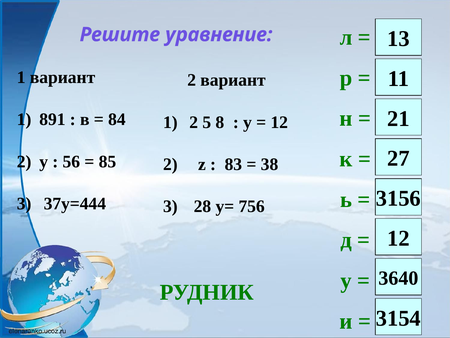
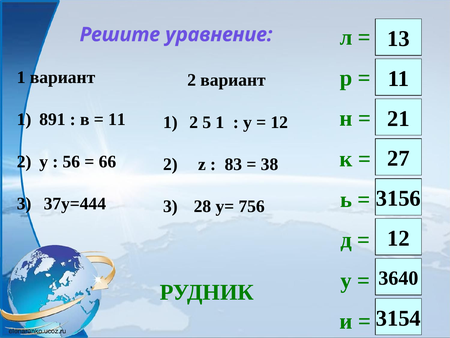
84: 84 -> 11 (117, 119)
5 8: 8 -> 1 (220, 122)
85: 85 -> 66 (107, 161)
